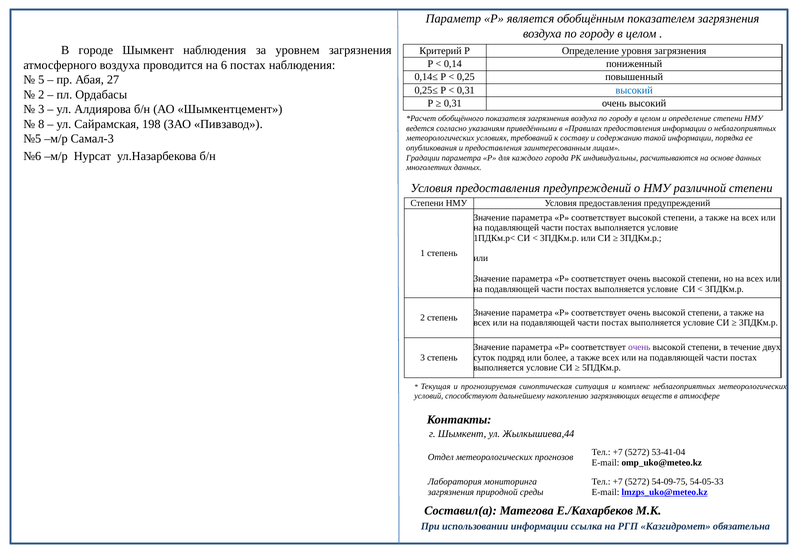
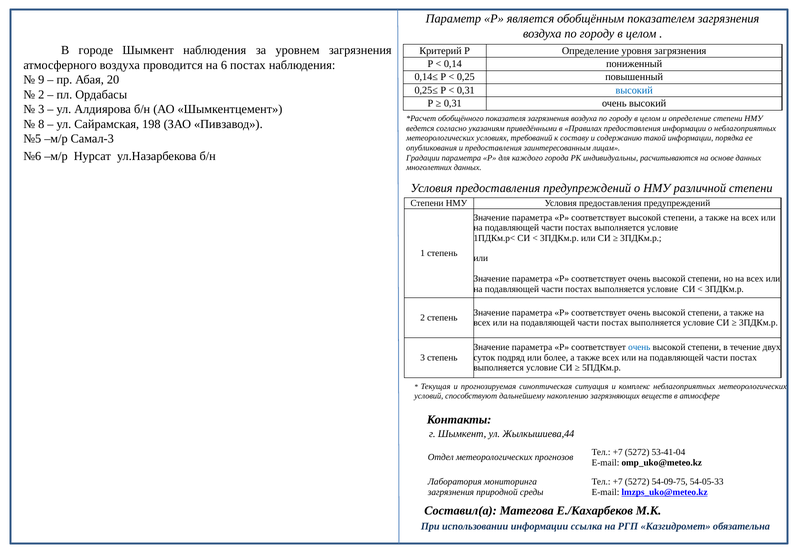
5: 5 -> 9 (41, 80)
27: 27 -> 20 (113, 80)
очень colour: purple -> blue (639, 347)
